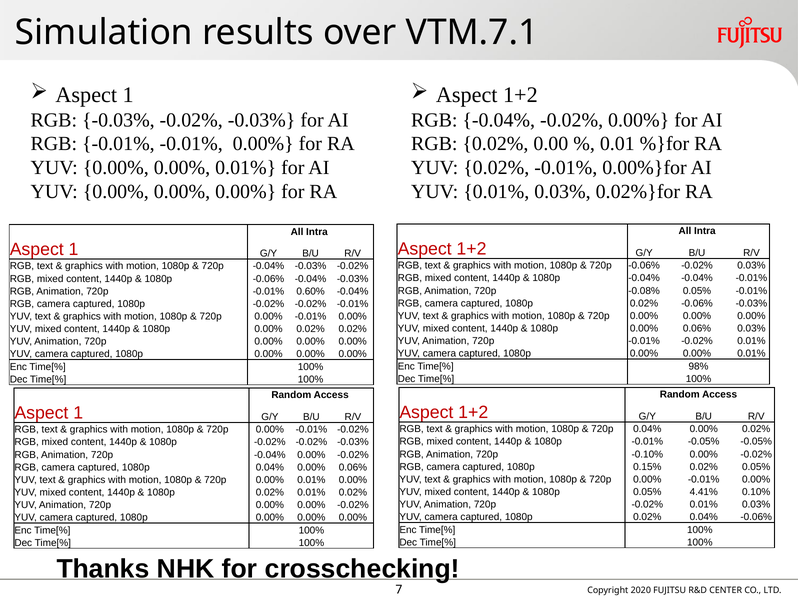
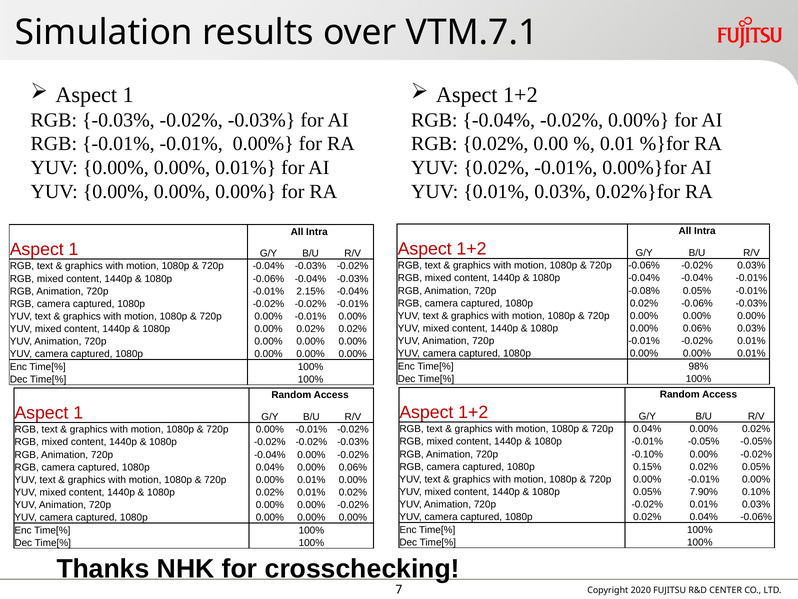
0.60%: 0.60% -> 2.15% (311, 291)
4.41%: 4.41% -> 7.90% (704, 492)
